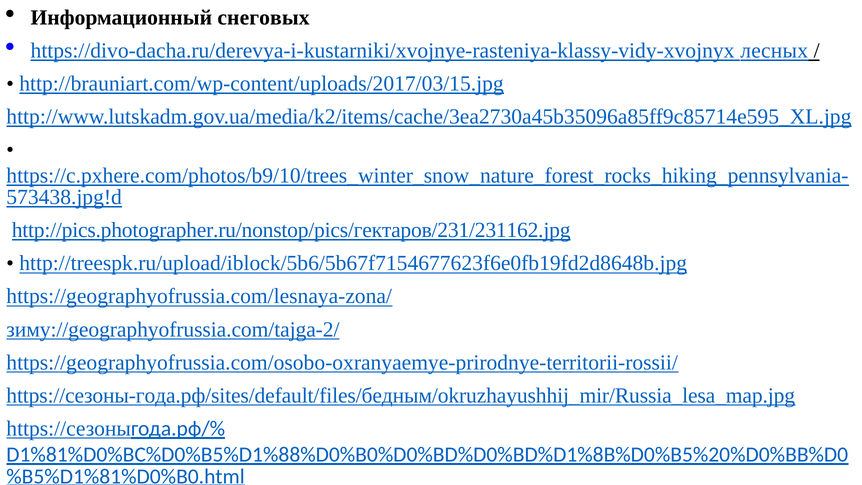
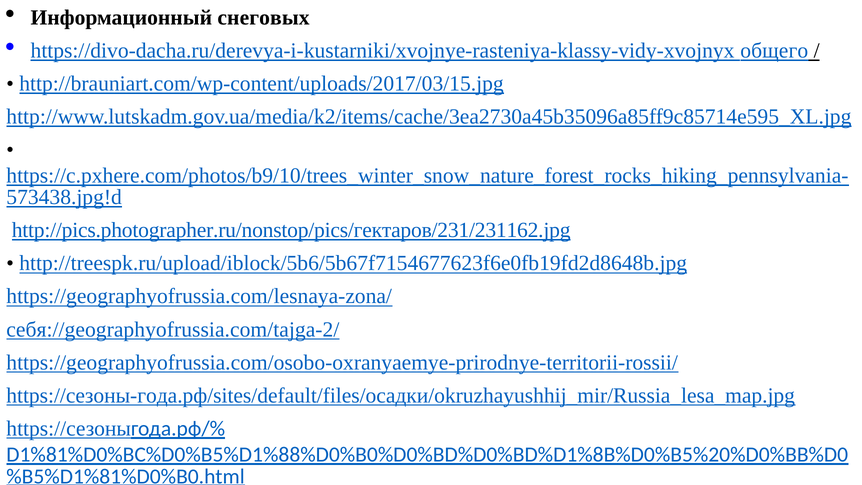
лесных: лесных -> общего (774, 51)
зиму://geographyofrussia.com/tajga-2/: зиму://geographyofrussia.com/tajga-2/ -> себя://geographyofrussia.com/tajga-2/ (173, 329)
https://сезоны-года.рф/sites/default/files/бедным/okruzhayushhij_mir/Russia_lesa_map.jpg: https://сезоны-года.рф/sites/default/files/бедным/okruzhayushhij_mir/Russia_lesa_map.jpg -> https://сезоны-года.рф/sites/default/files/осадки/okruzhayushhij_mir/Russia_lesa_map.jpg (401, 395)
